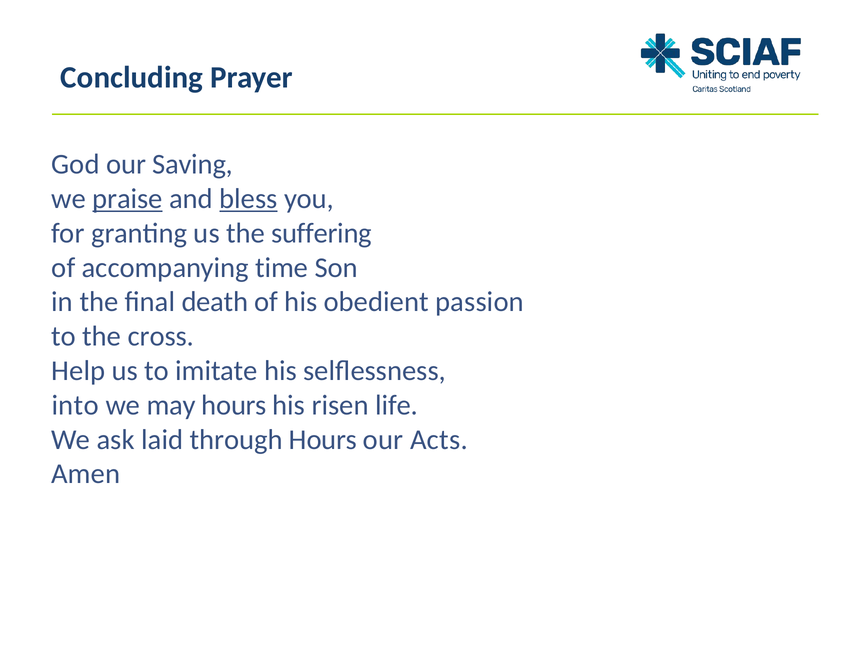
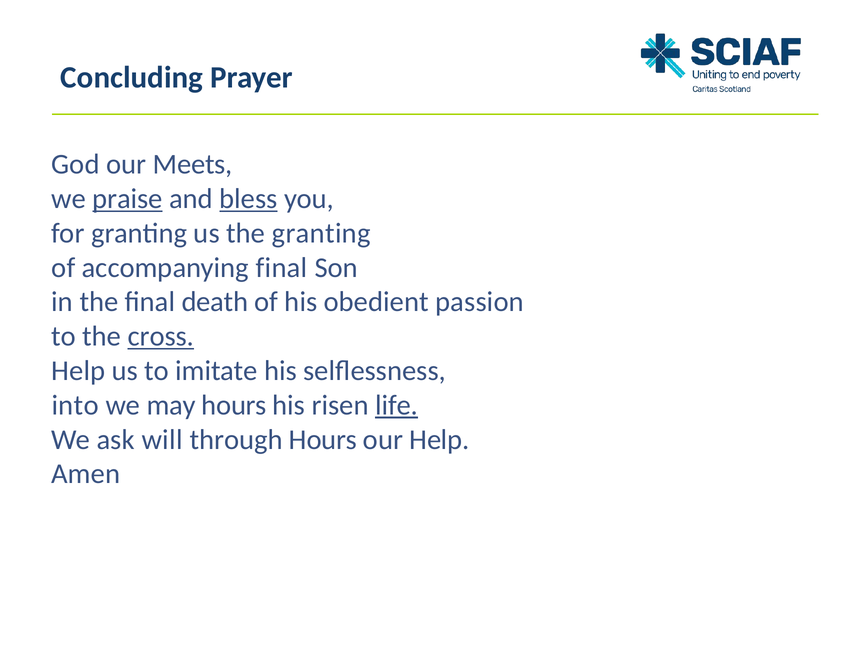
Saving: Saving -> Meets (193, 164)
the suffering: suffering -> granting (321, 233)
accompanying time: time -> final (282, 268)
cross underline: none -> present (161, 336)
life underline: none -> present (397, 405)
laid: laid -> will (162, 440)
our Acts: Acts -> Help (439, 440)
